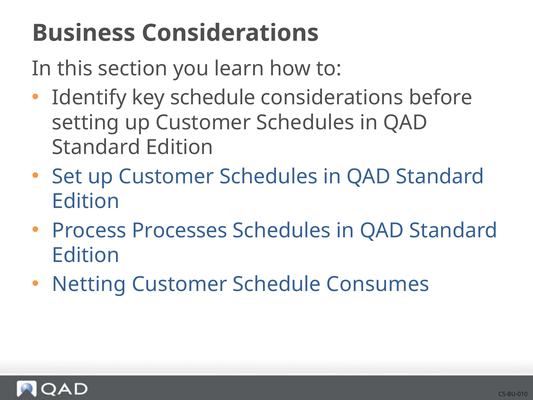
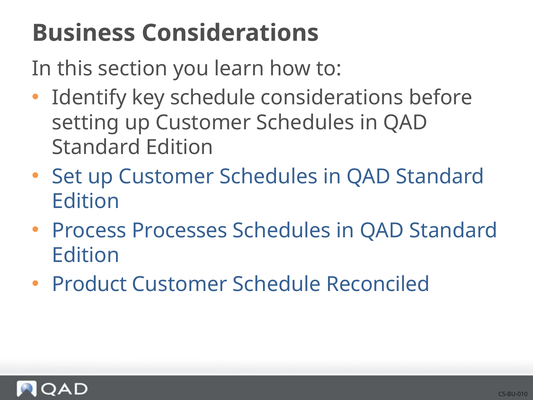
Netting: Netting -> Product (89, 284)
Consumes: Consumes -> Reconciled (378, 284)
